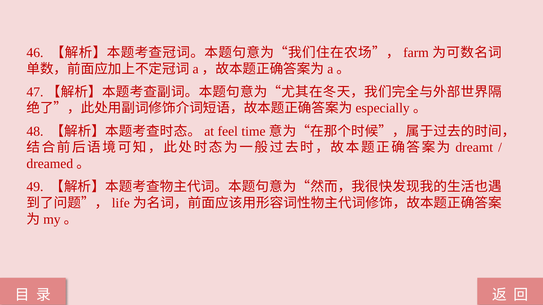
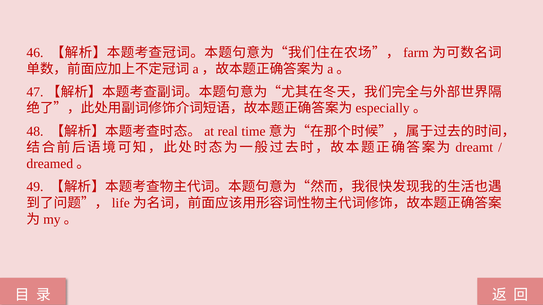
feel: feel -> real (228, 131)
